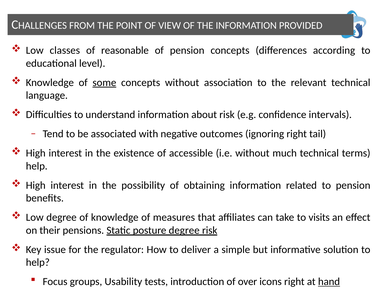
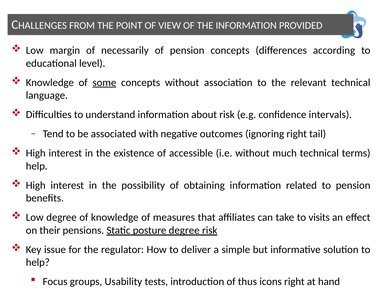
classes: classes -> margin (65, 50)
reasonable: reasonable -> necessarily (125, 50)
over: over -> thus (247, 281)
hand underline: present -> none (329, 281)
